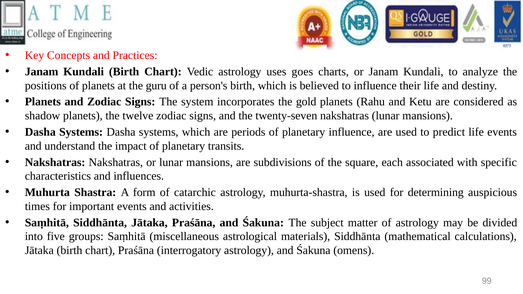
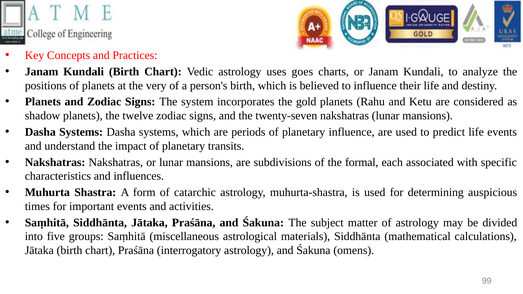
guru: guru -> very (156, 86)
square: square -> formal (362, 162)
